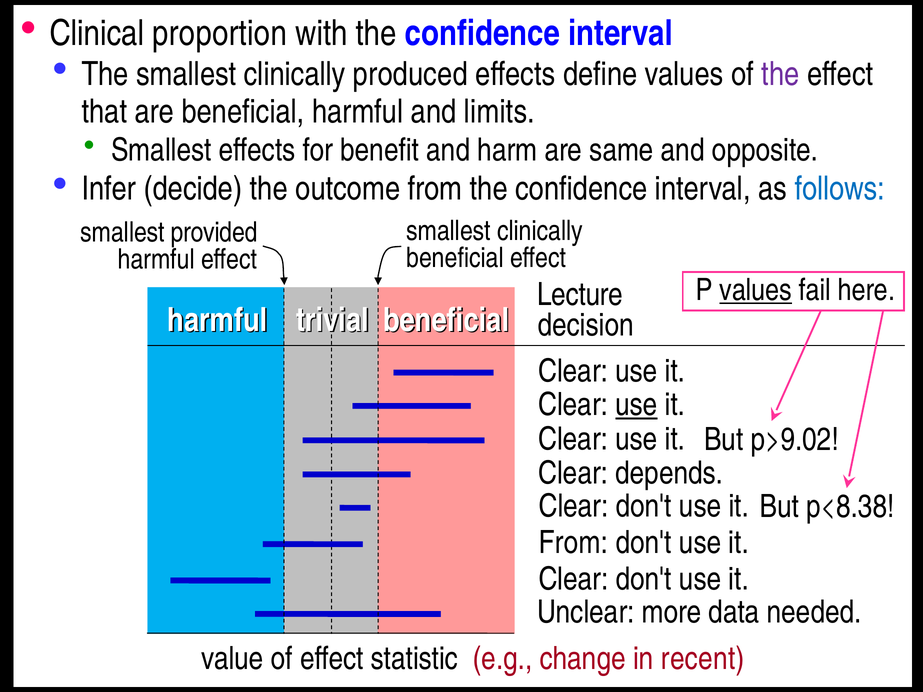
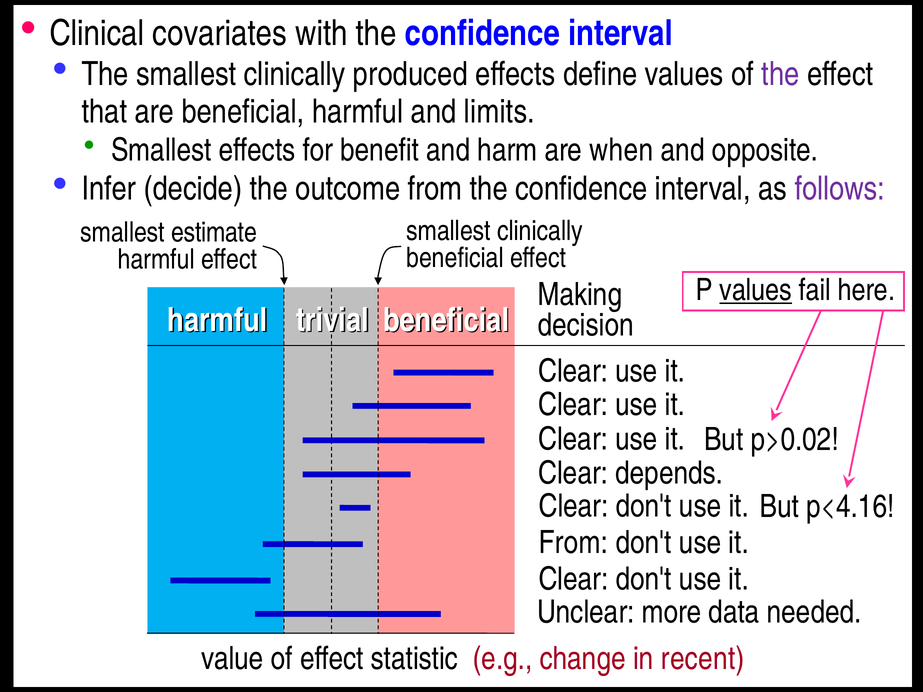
proportion: proportion -> covariates (220, 33)
same: same -> when (621, 150)
follows colour: blue -> purple (840, 189)
provided: provided -> estimate (214, 233)
Lecture: Lecture -> Making (580, 295)
use underline: present -> none (636, 405)
p>9.02: p>9.02 -> p>0.02 (795, 440)
p<8.38: p<8.38 -> p<4.16 (850, 507)
